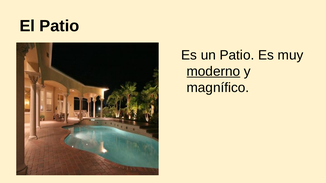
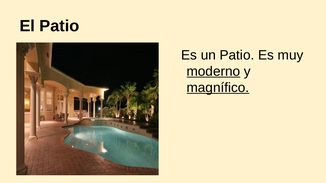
magnífico underline: none -> present (218, 88)
